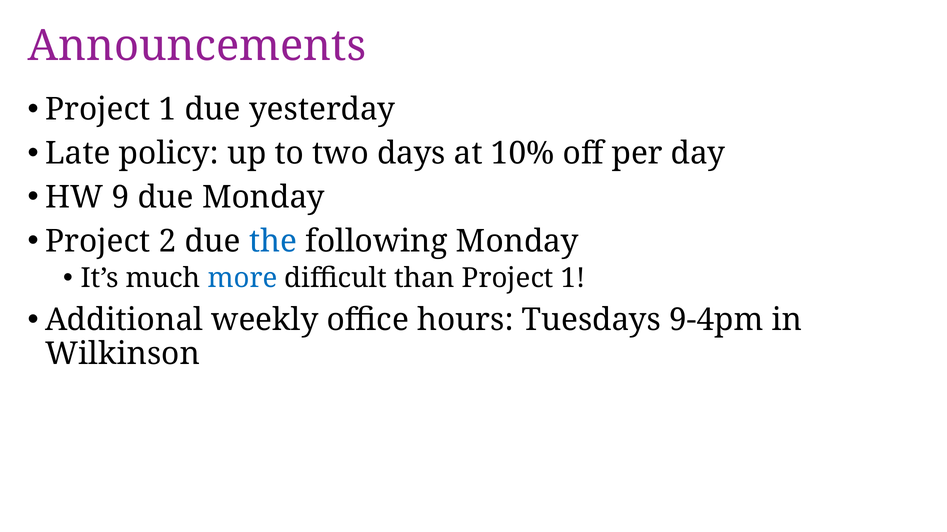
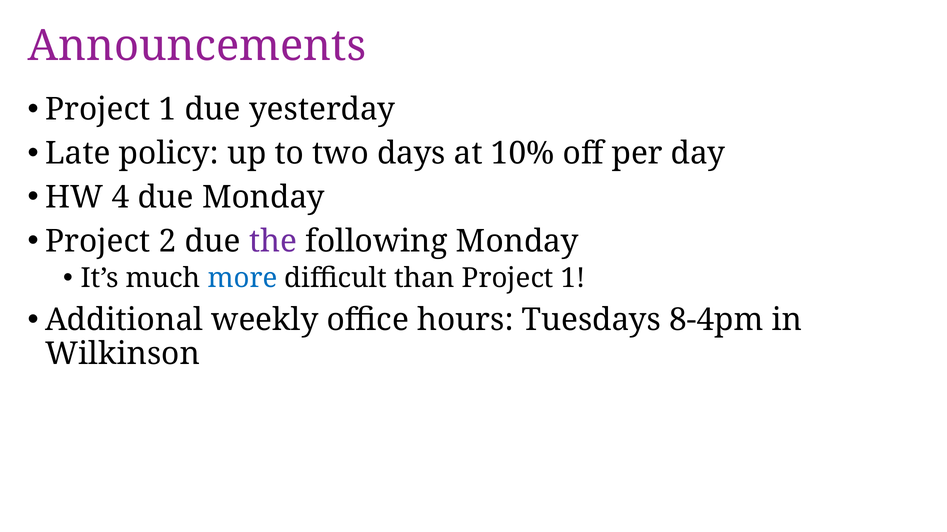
9: 9 -> 4 (120, 197)
the colour: blue -> purple (273, 241)
9-4pm: 9-4pm -> 8-4pm (716, 320)
